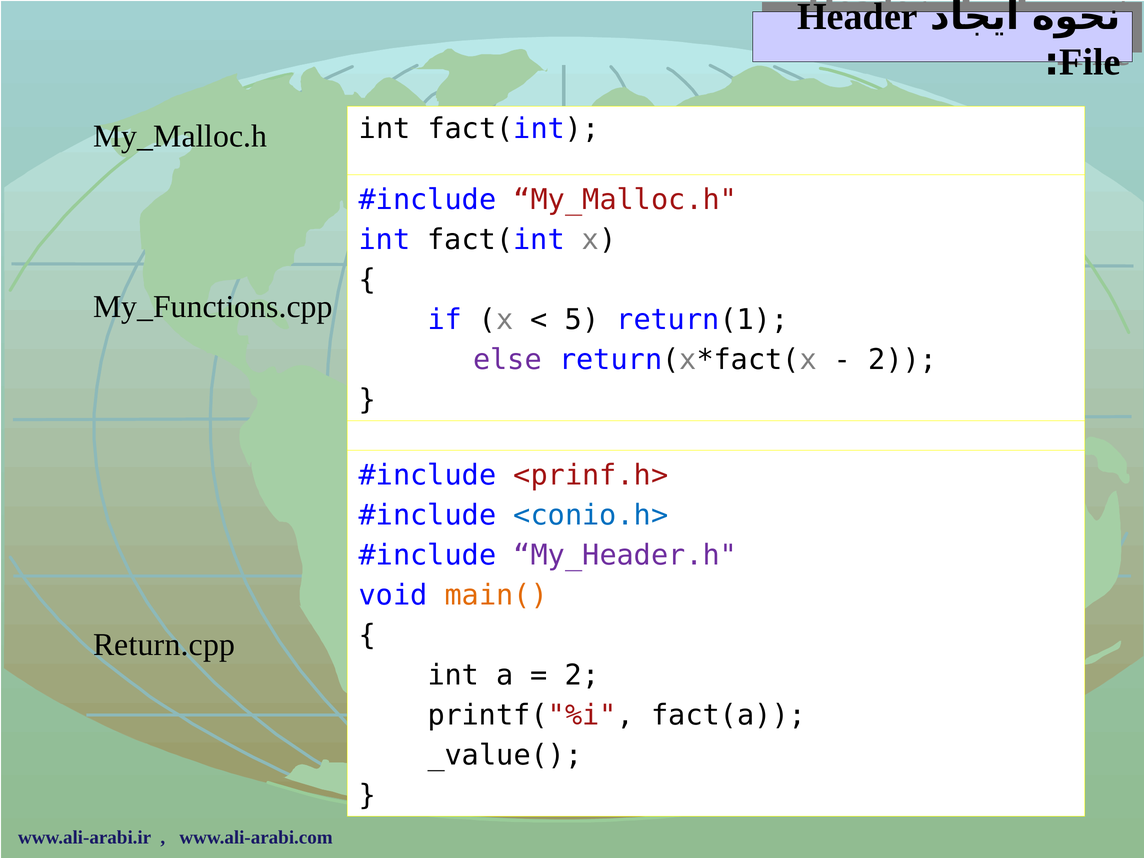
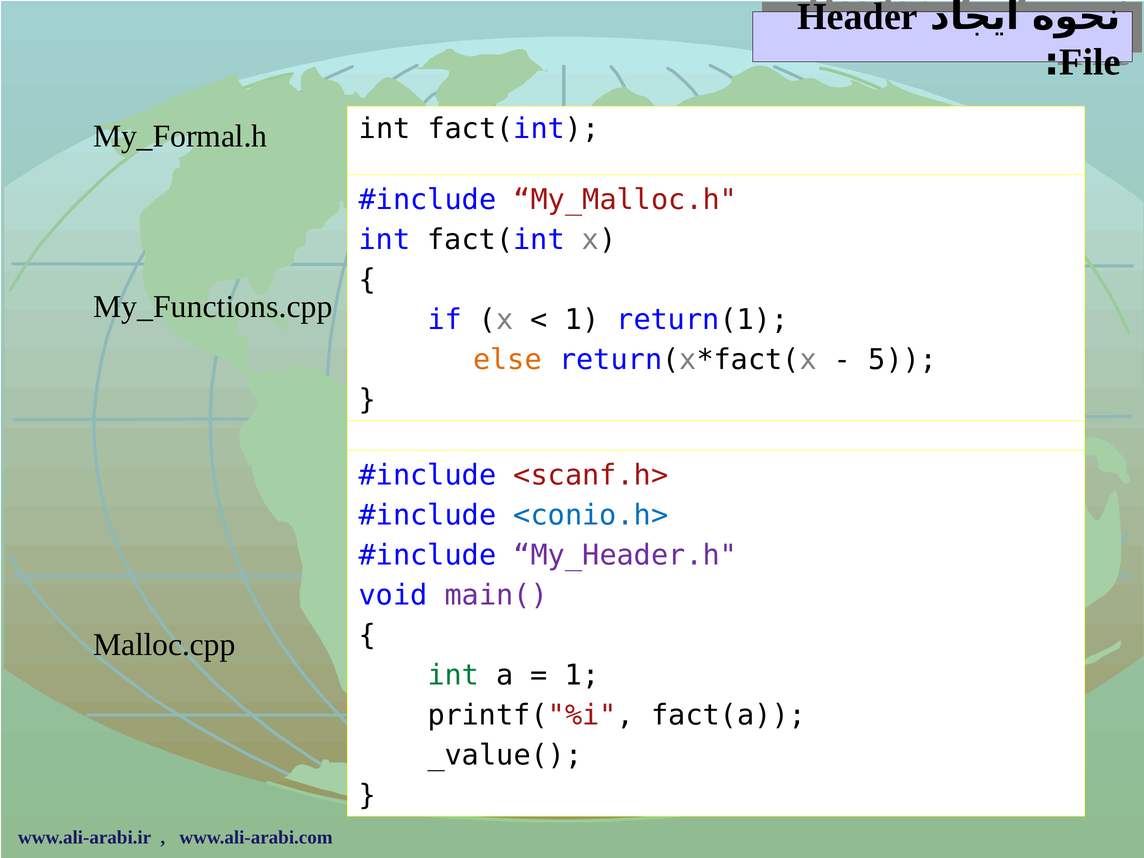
My_Malloc.h: My_Malloc.h -> My_Formal.h (180, 136)
5: 5 -> 1 (582, 320)
else colour: purple -> orange (507, 360)
2: 2 -> 5 (903, 360)
<prinf.h>: <prinf.h> -> <scanf.h> (591, 475)
main( colour: orange -> purple (496, 595)
Return.cpp: Return.cpp -> Malloc.cpp (164, 645)
int colour: black -> green (453, 675)
2: 2 -> 1 (582, 675)
